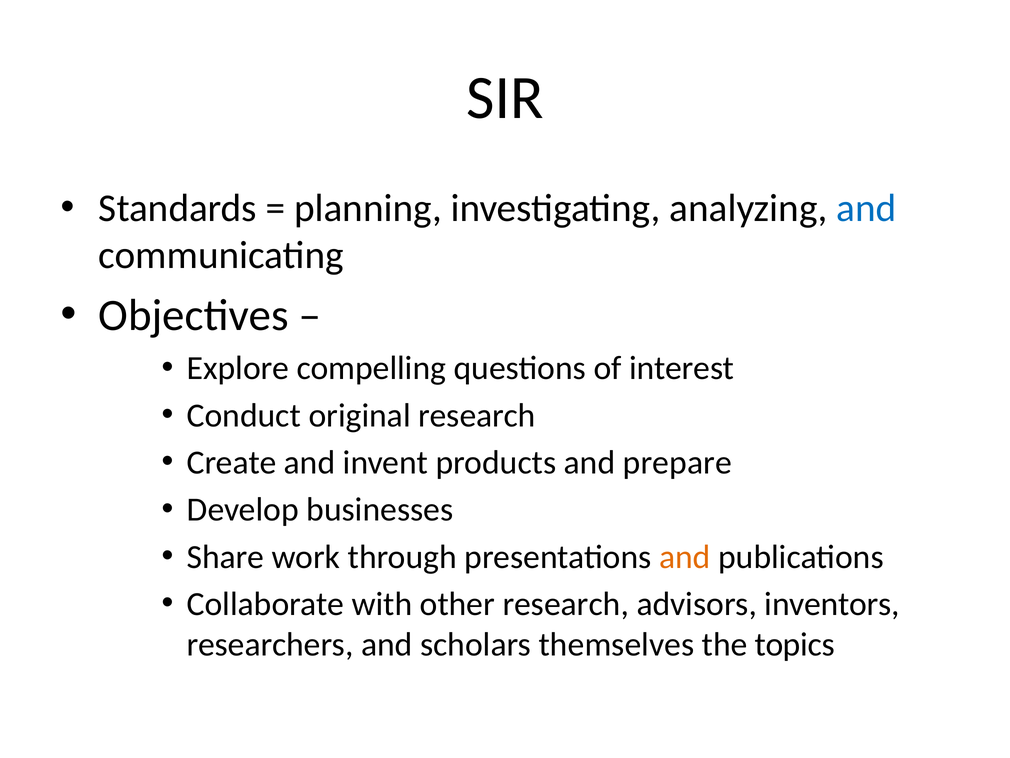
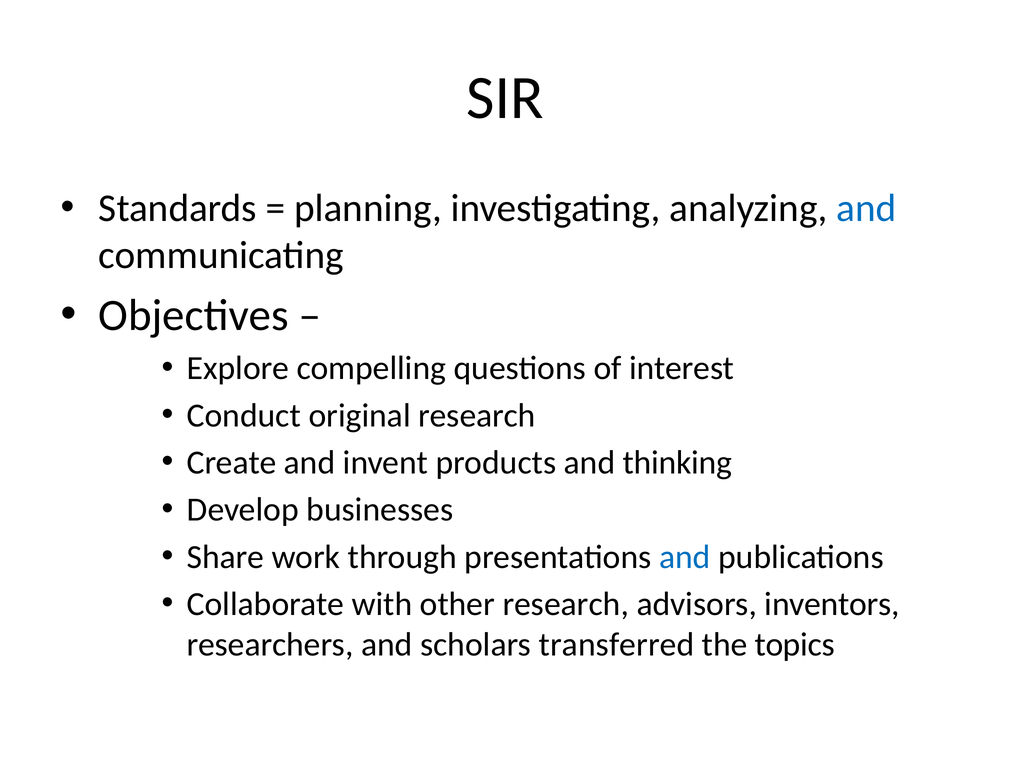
prepare: prepare -> thinking (677, 462)
and colour: orange -> blue (685, 557)
themselves: themselves -> transferred (617, 644)
